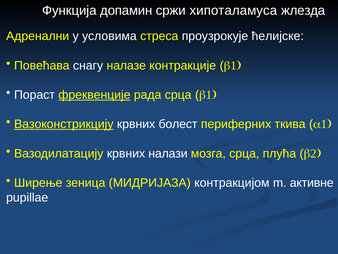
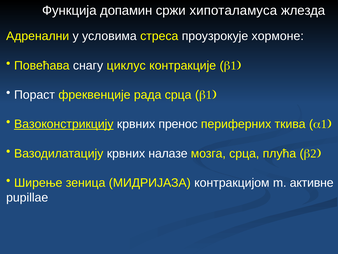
ћелијскe: ћелијскe -> хормоне (278, 36)
налазе: налазе -> циклус (126, 65)
фреквенције underline: present -> none (94, 95)
болест: болест -> пренос (178, 124)
налази: налази -> налазе (168, 153)
